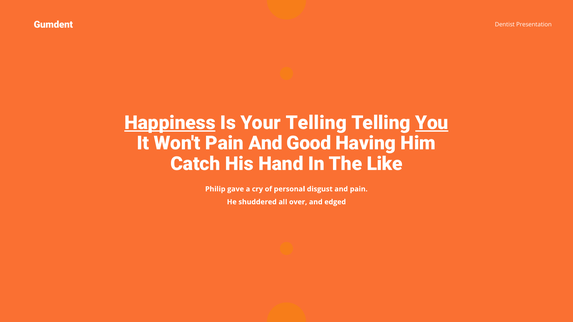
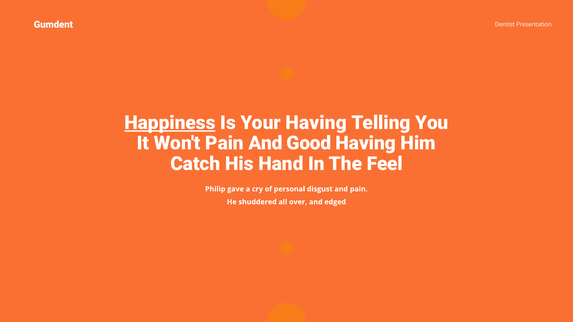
Your Telling: Telling -> Having (316, 123)
You underline: present -> none (432, 123)
Like: Like -> Feel (385, 164)
